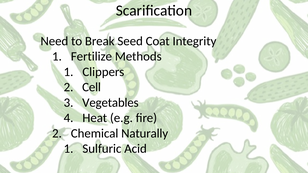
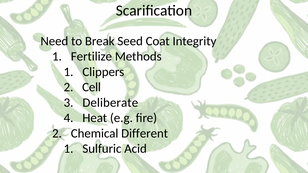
Vegetables: Vegetables -> Deliberate (110, 103)
Naturally: Naturally -> Different (145, 134)
